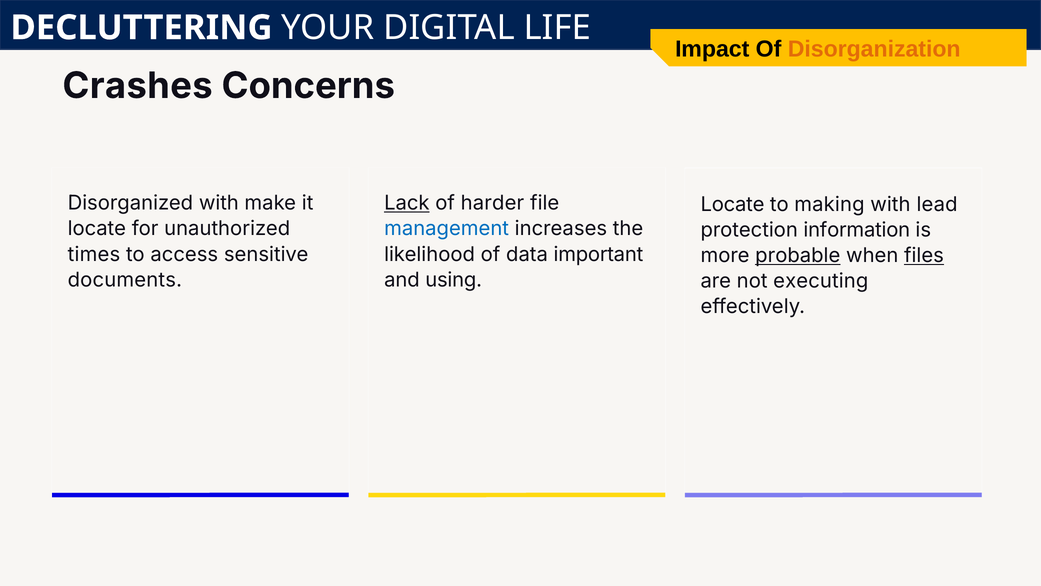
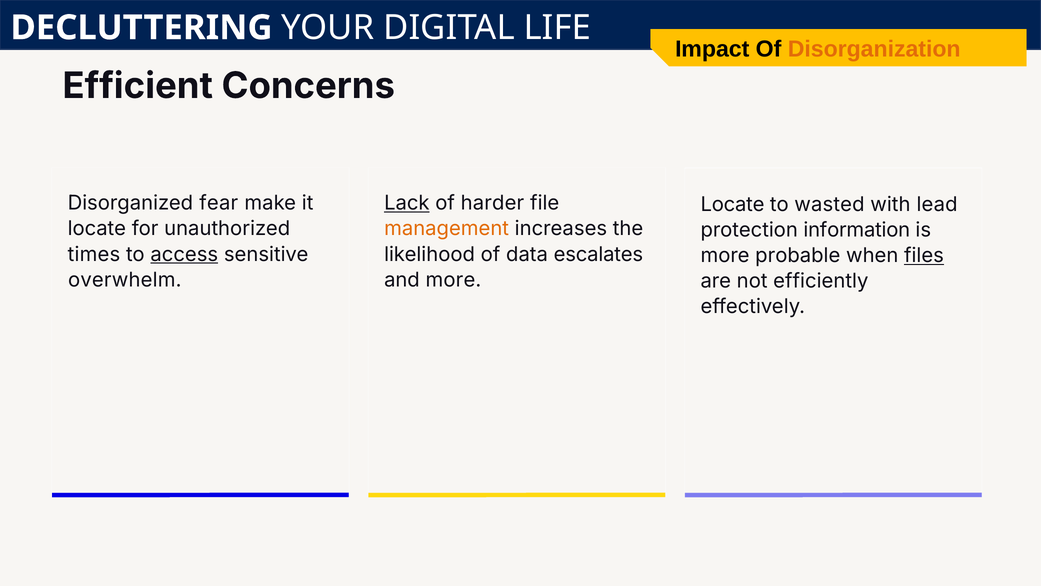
Crashes: Crashes -> Efficient (138, 86)
Disorganized with: with -> fear (219, 203)
making: making -> wasted (829, 205)
management colour: blue -> orange (447, 229)
access underline: none -> present (184, 254)
important: important -> escalates (598, 254)
probable underline: present -> none (798, 256)
documents: documents -> overwhelm (125, 280)
and using: using -> more (453, 280)
executing: executing -> efficiently (821, 281)
